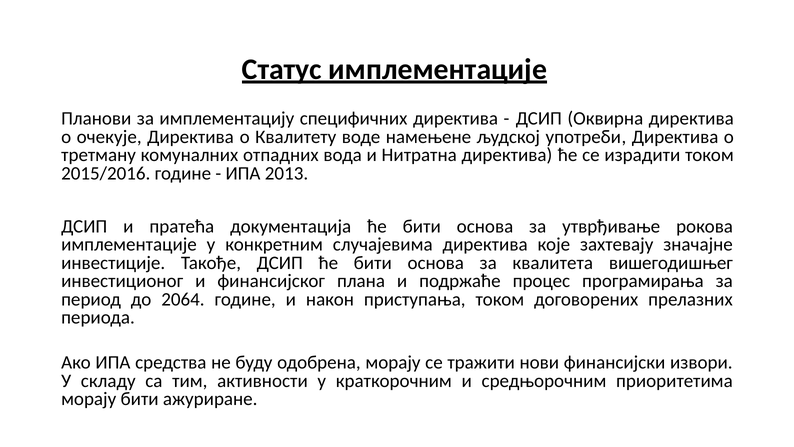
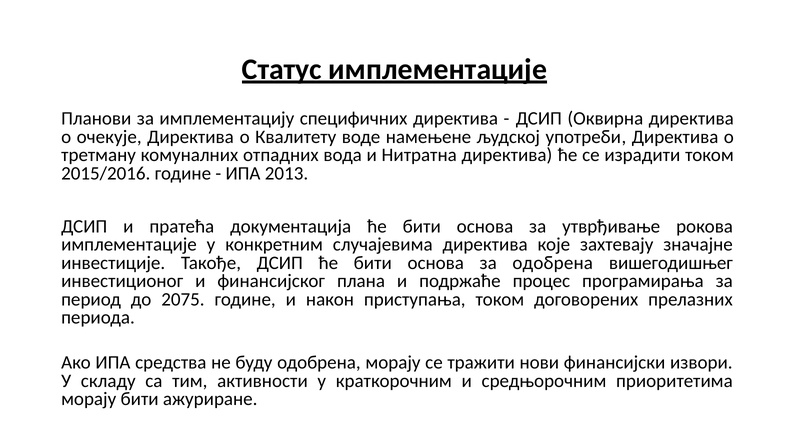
за квалитета: квалитета -> одобрена (553, 263)
2064: 2064 -> 2075 (183, 299)
